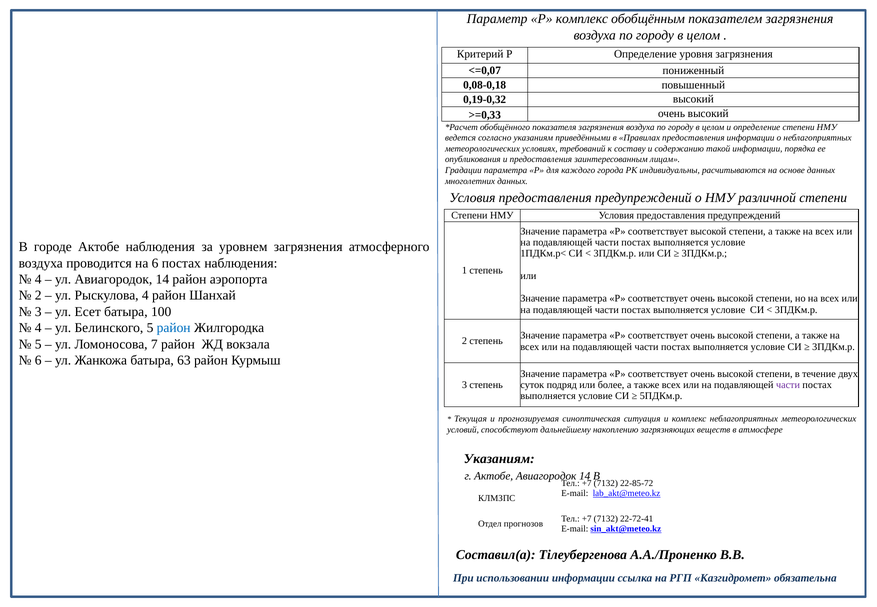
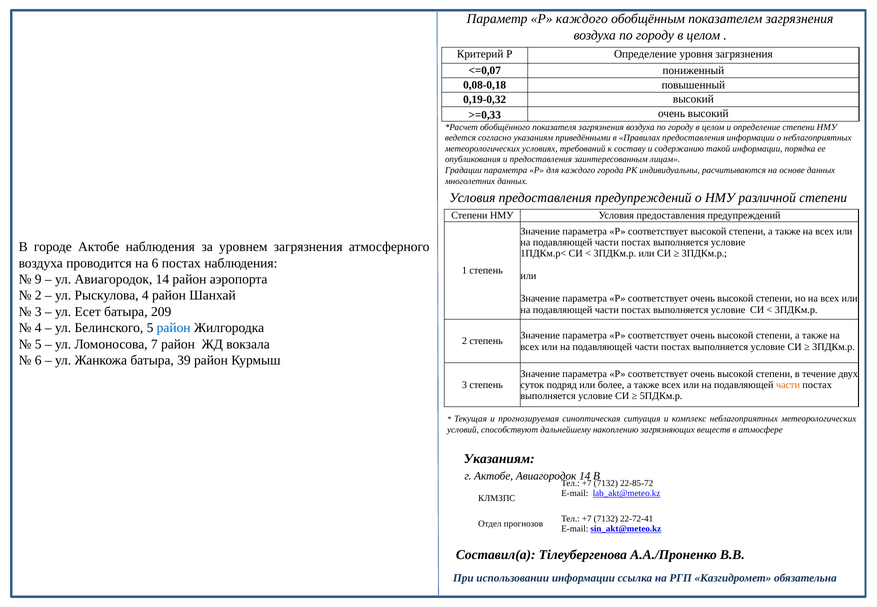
Р комплекс: комплекс -> каждого (582, 19)
4: 4 -> 9 (38, 279)
100: 100 -> 209 (161, 312)
63: 63 -> 39 (184, 360)
части colour: purple -> orange (788, 385)
